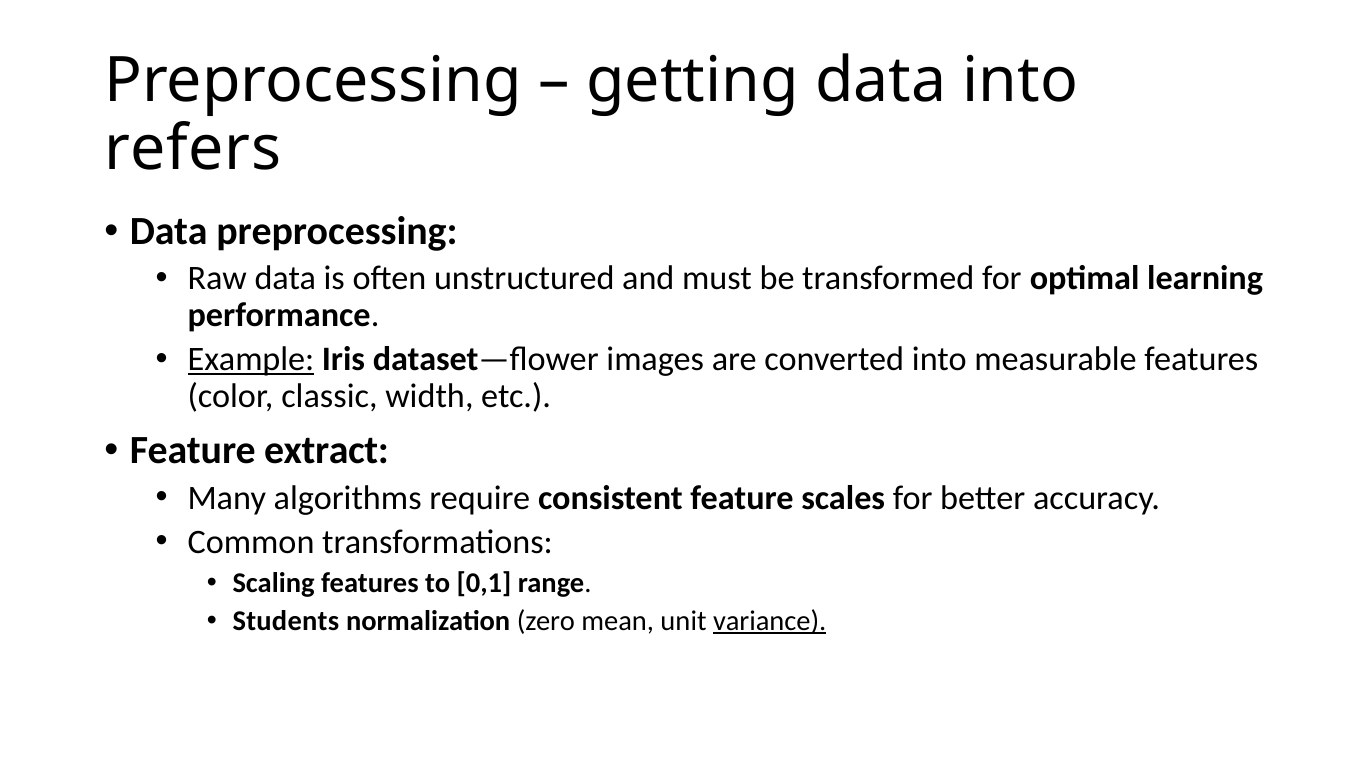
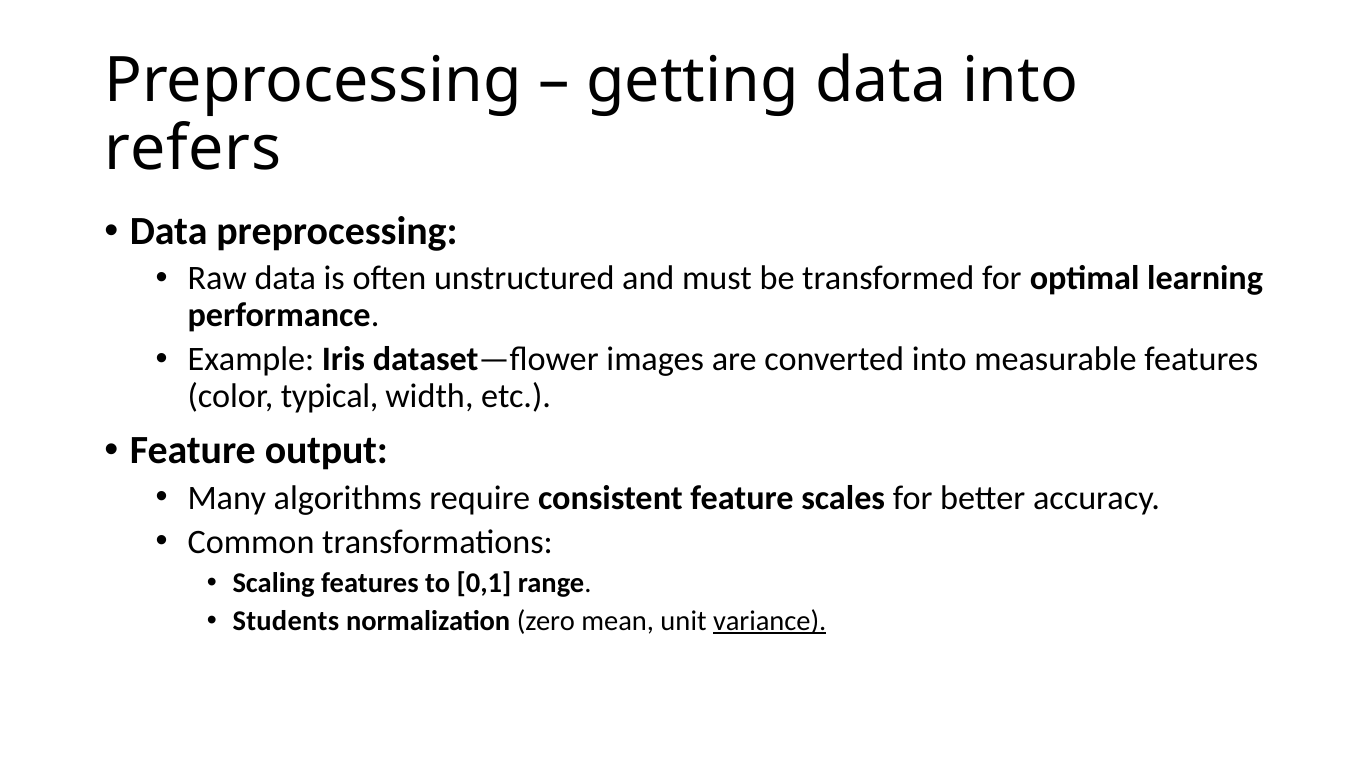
Example underline: present -> none (251, 359)
classic: classic -> typical (330, 396)
extract: extract -> output (326, 450)
